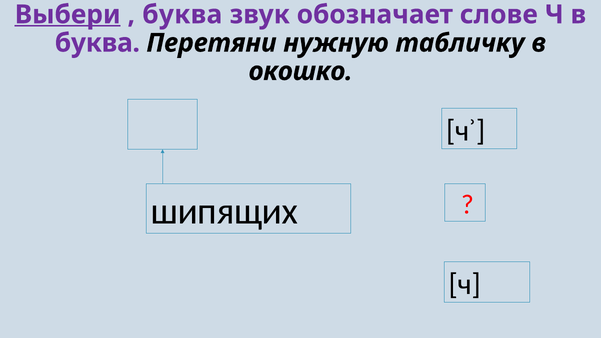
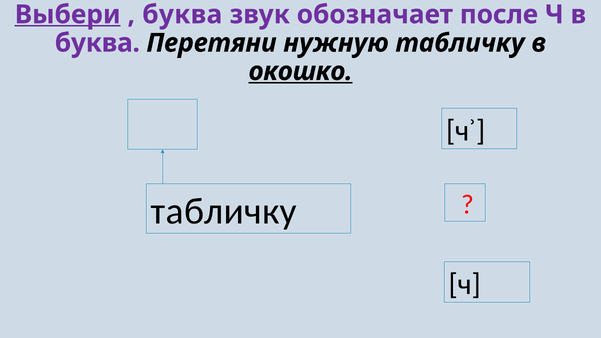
слове: слове -> после (499, 15)
окошко underline: none -> present (301, 71)
шипящих: шипящих -> табличку (224, 211)
